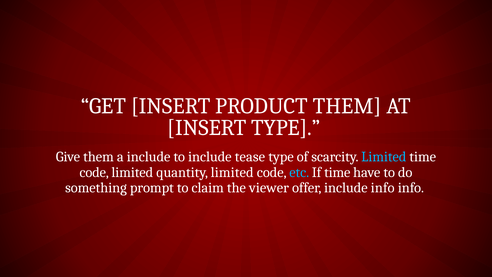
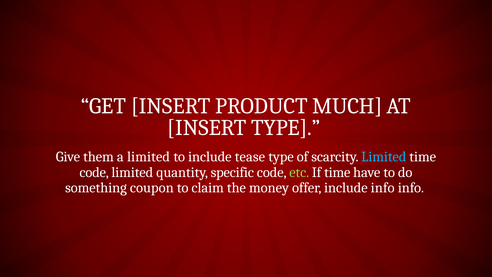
PRODUCT THEM: THEM -> MUCH (347, 106)
a include: include -> limited (149, 157)
quantity limited: limited -> specific (232, 172)
etc colour: light blue -> light green (299, 172)
prompt: prompt -> coupon (152, 188)
viewer: viewer -> money (269, 188)
